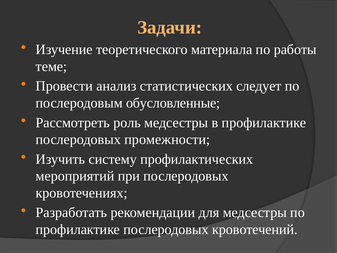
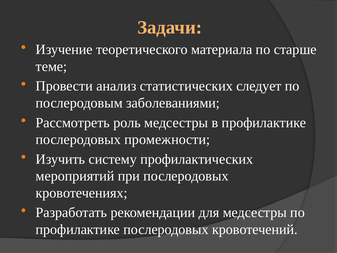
работы: работы -> старше (295, 49)
обусловленные: обусловленные -> заболеваниями (173, 103)
